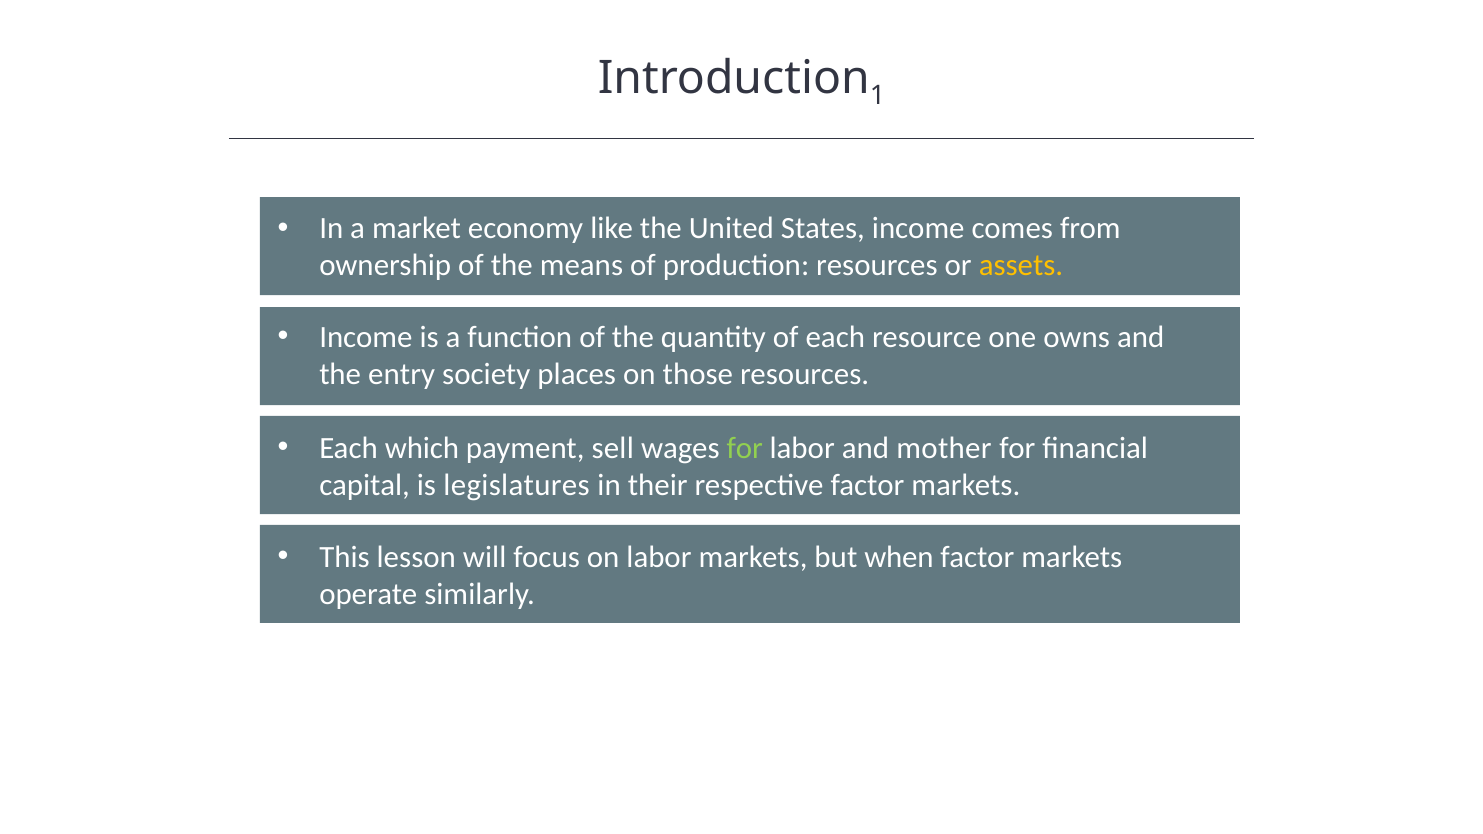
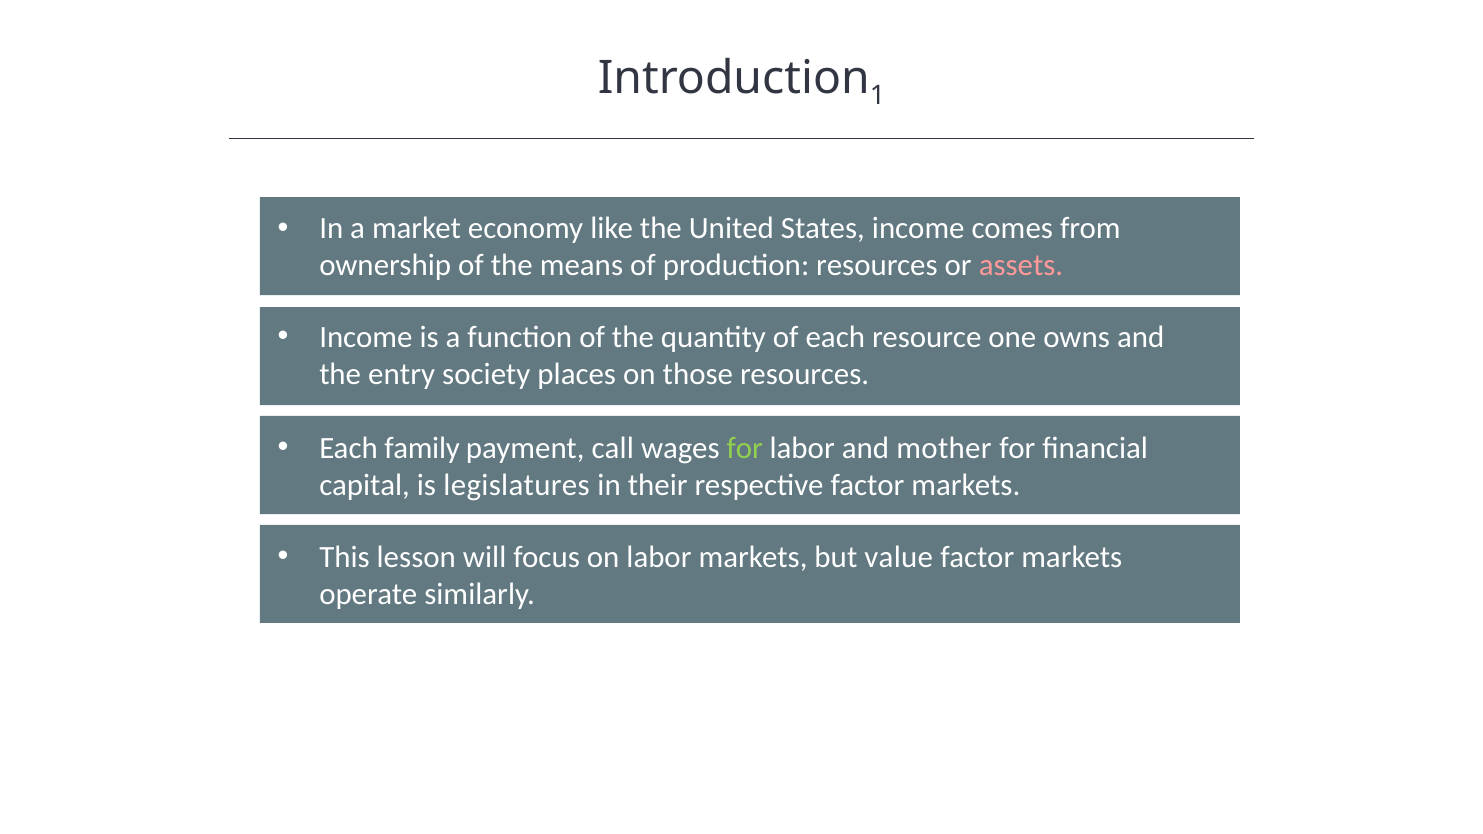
assets colour: yellow -> pink (1021, 266)
which: which -> family (422, 448)
sell: sell -> call (613, 448)
when: when -> value (899, 557)
